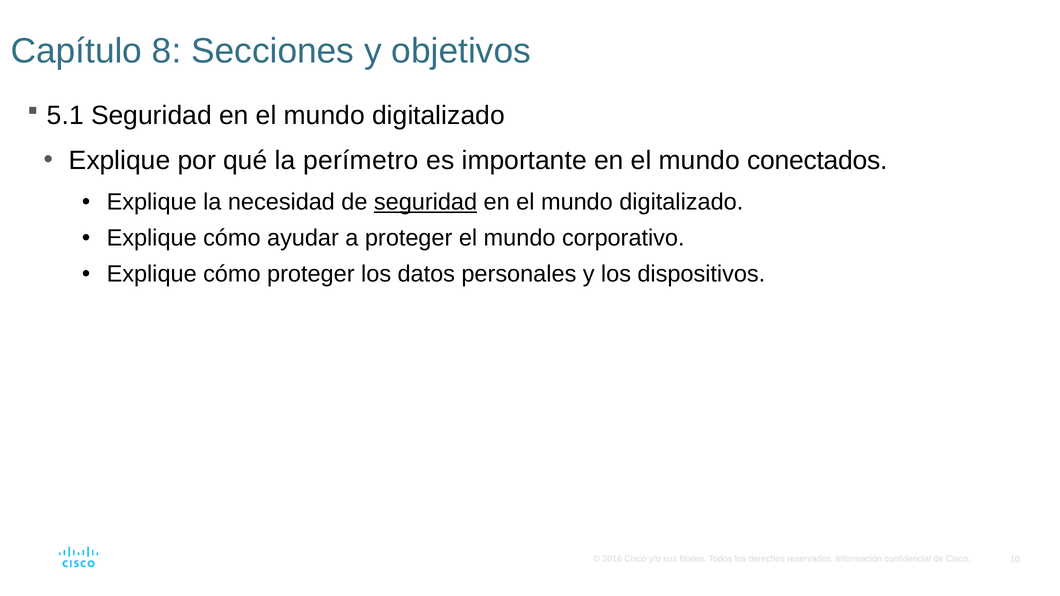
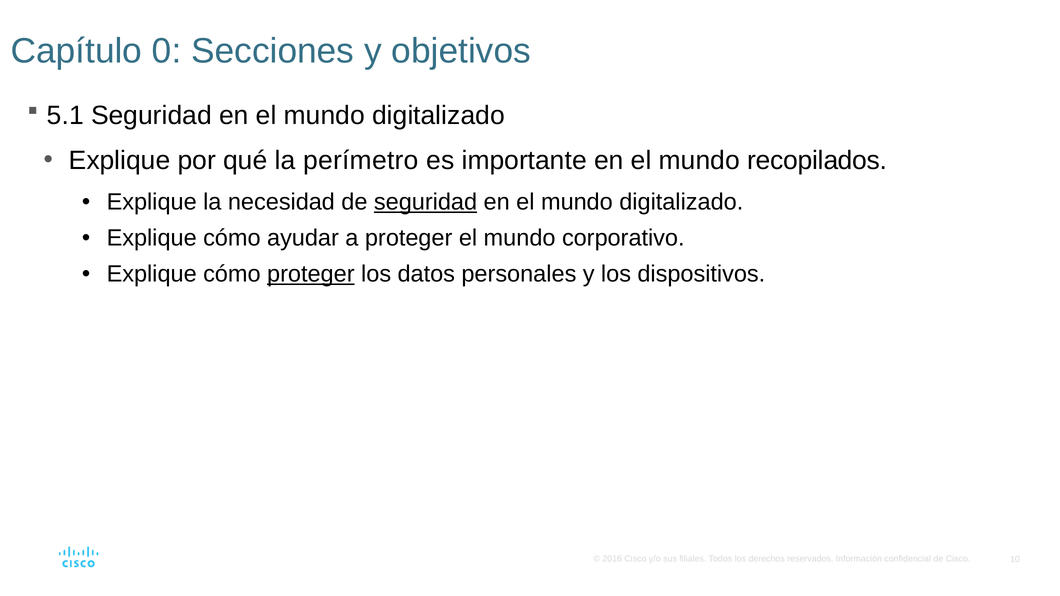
8: 8 -> 0 (167, 51)
conectados: conectados -> recopilados (817, 161)
proteger underline: none -> present (311, 274)
